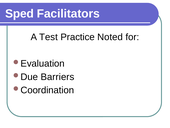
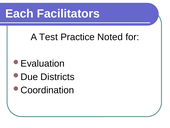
Sped: Sped -> Each (19, 14)
Barriers: Barriers -> Districts (57, 77)
